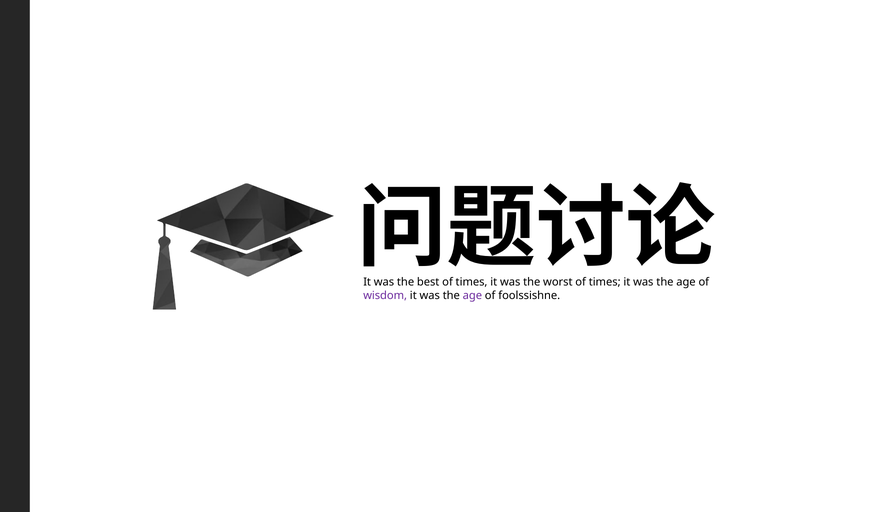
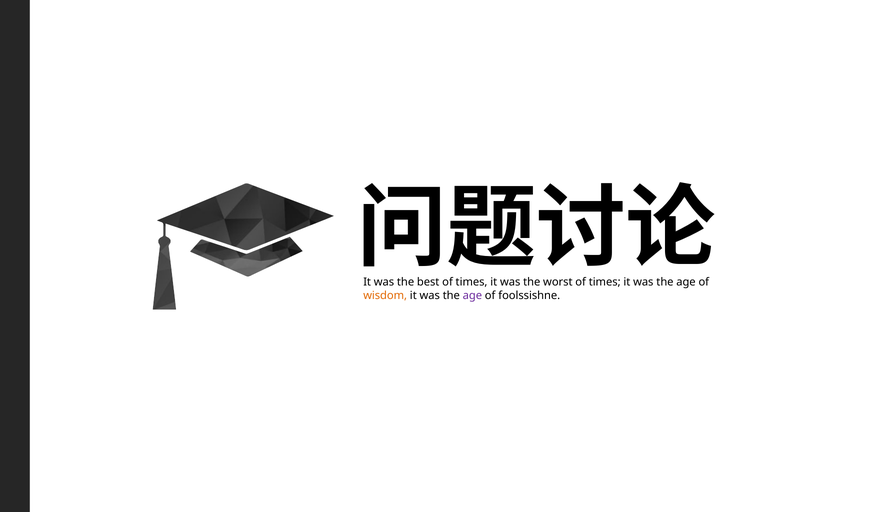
wisdom colour: purple -> orange (385, 295)
